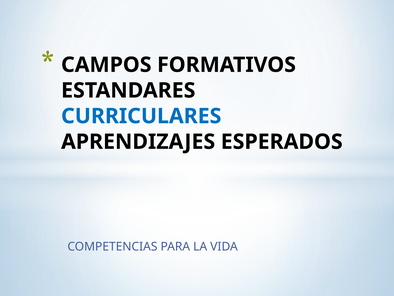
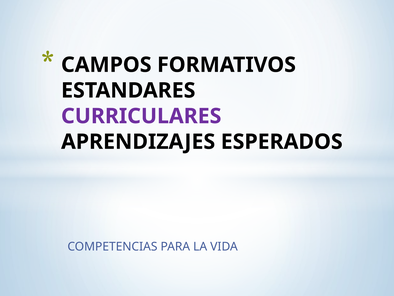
CURRICULARES colour: blue -> purple (141, 116)
